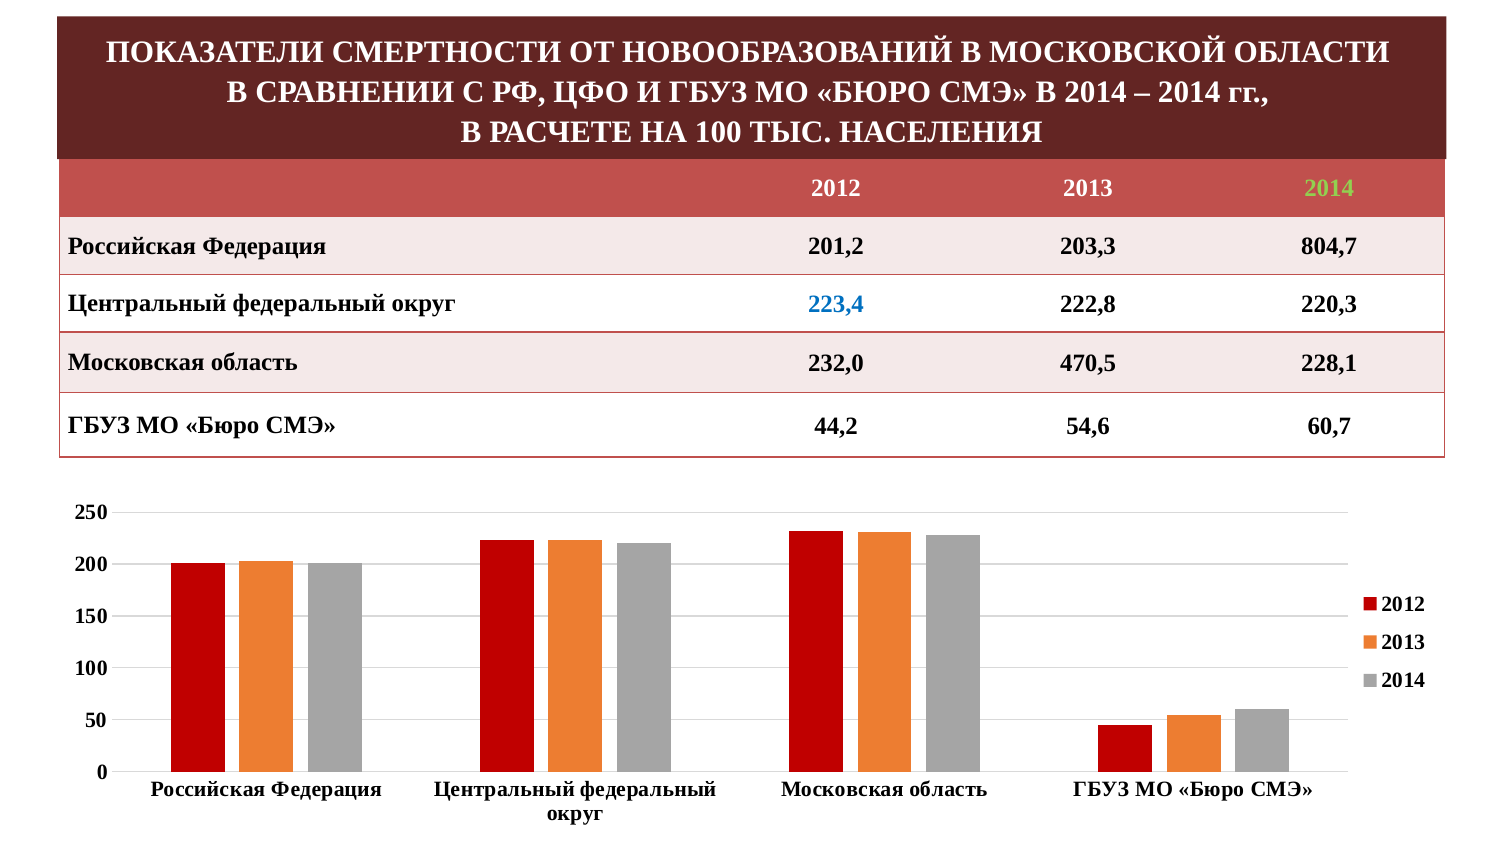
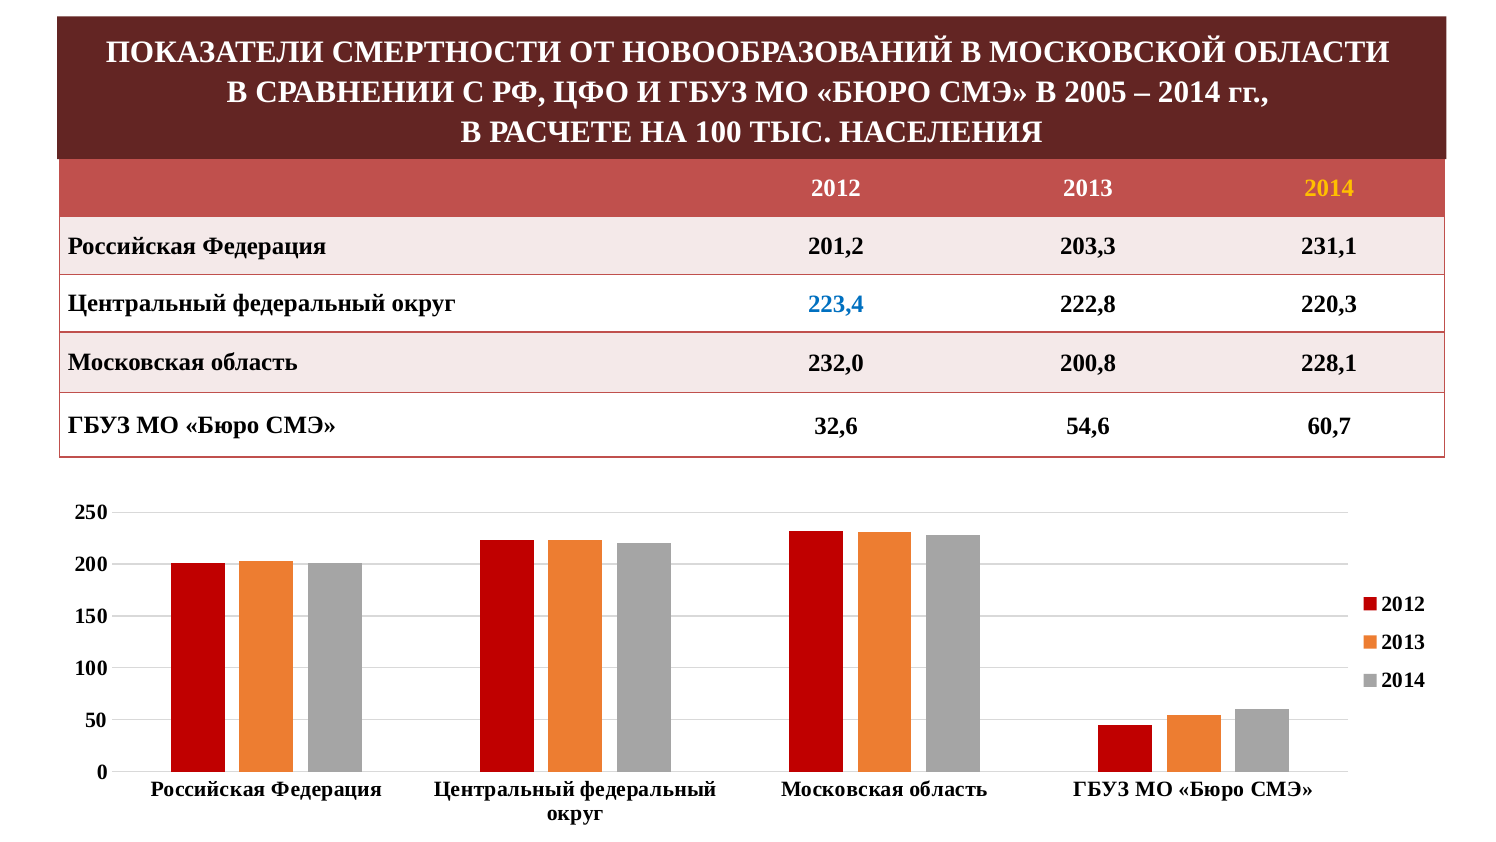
В 2014: 2014 -> 2005 (1096, 92)
2014 colour: light green -> yellow (1329, 188)
804,7: 804,7 -> 231,1 (1329, 247)
470,5: 470,5 -> 200,8 (1088, 363)
44,2: 44,2 -> 32,6 (836, 426)
